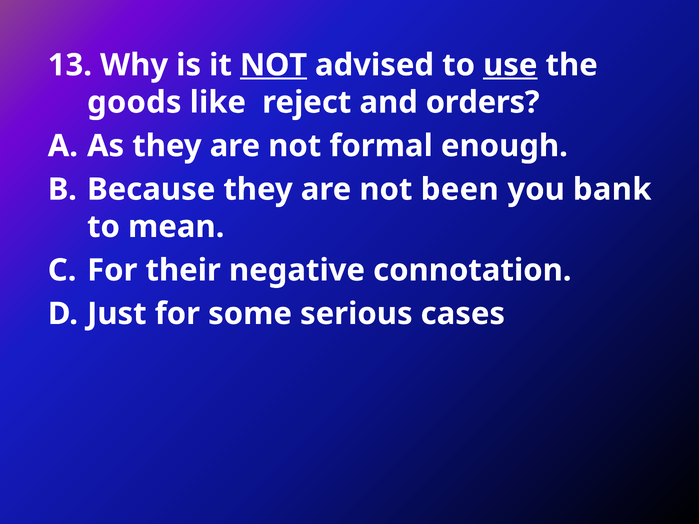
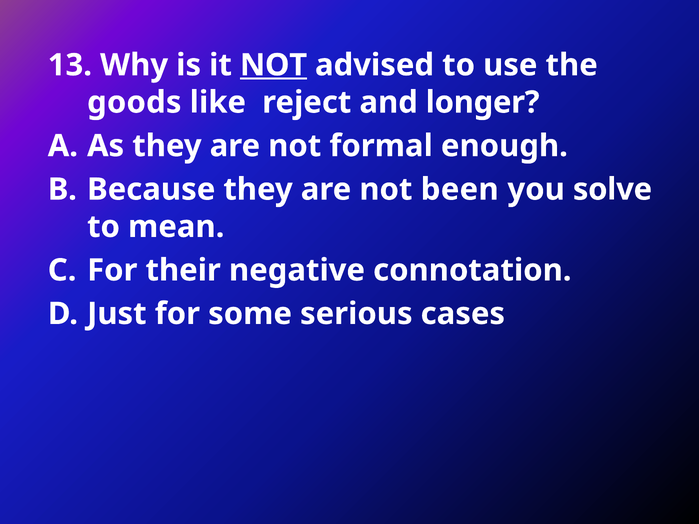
use underline: present -> none (510, 65)
orders: orders -> longer (483, 102)
bank: bank -> solve (613, 190)
